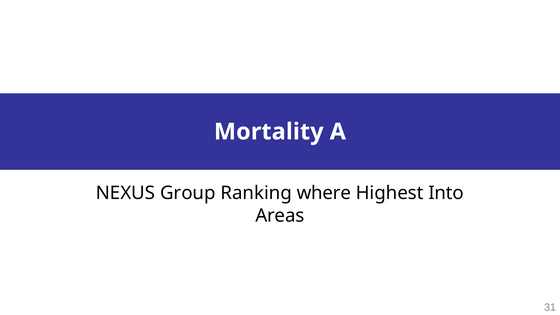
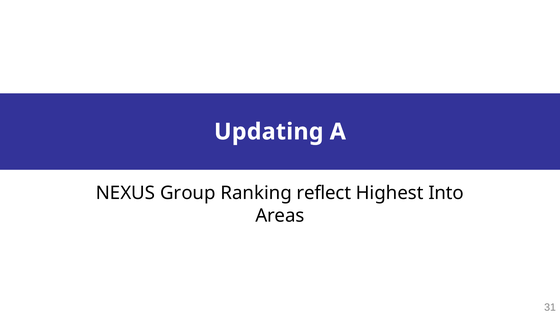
Mortality: Mortality -> Updating (269, 132)
where: where -> reflect (324, 193)
